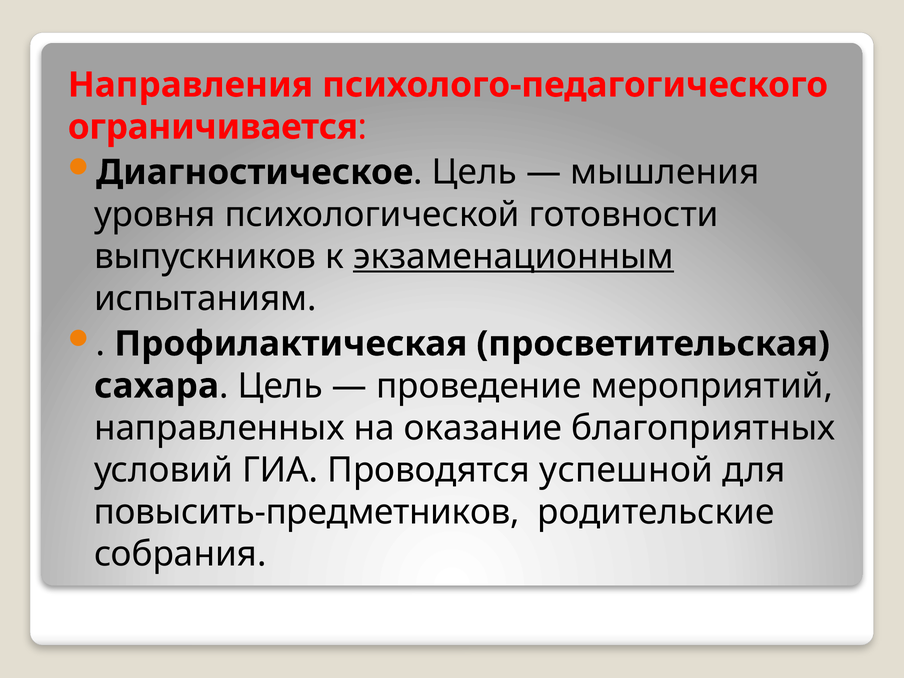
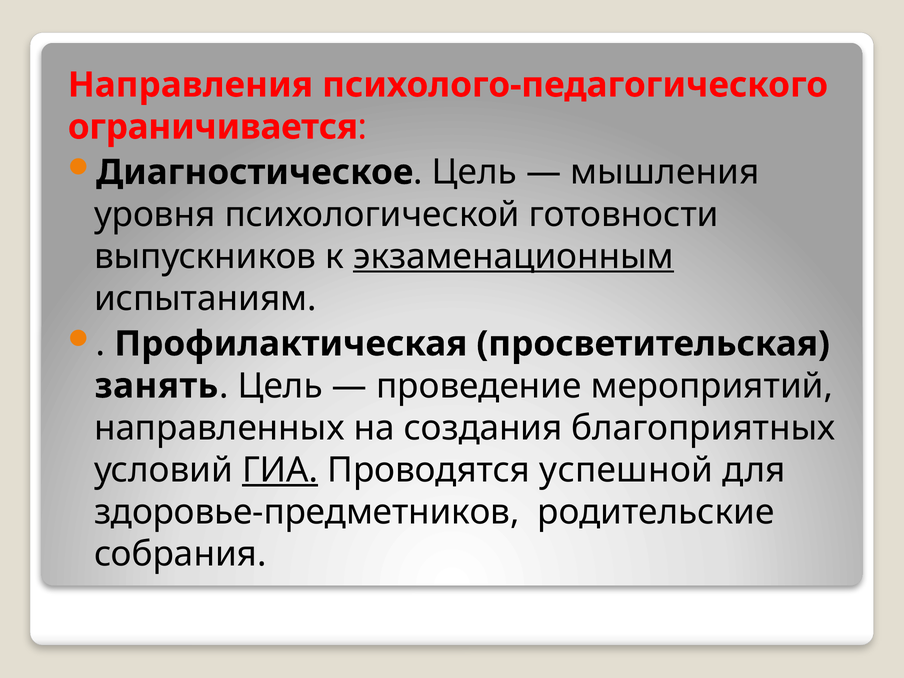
сахара: сахара -> занять (156, 386)
оказание: оказание -> создания (483, 428)
ГИА underline: none -> present (280, 470)
повысить-предметников: повысить-предметников -> здоровье-предметников (307, 512)
